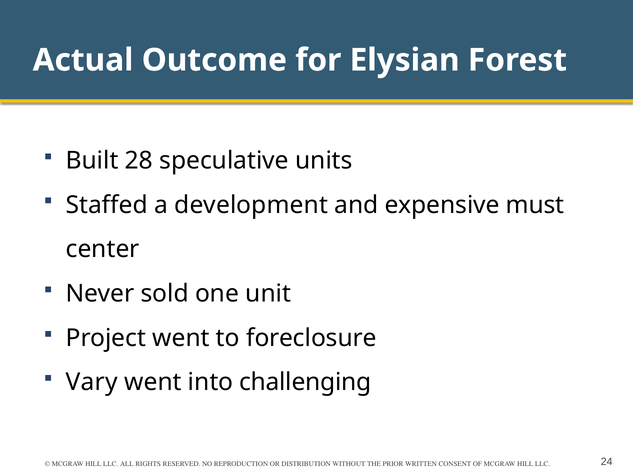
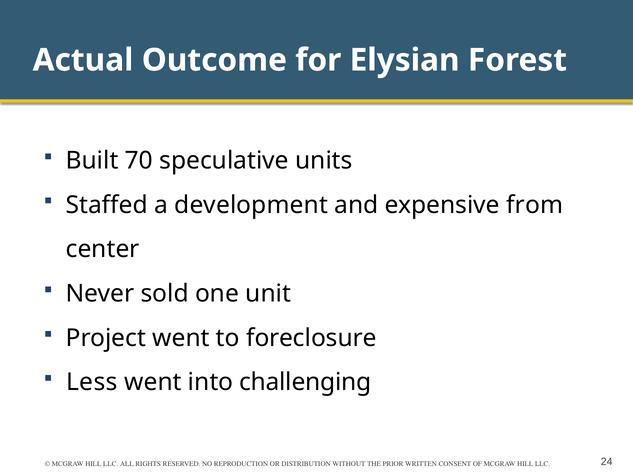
28: 28 -> 70 (139, 160)
must: must -> from (535, 205)
Vary: Vary -> Less (92, 382)
